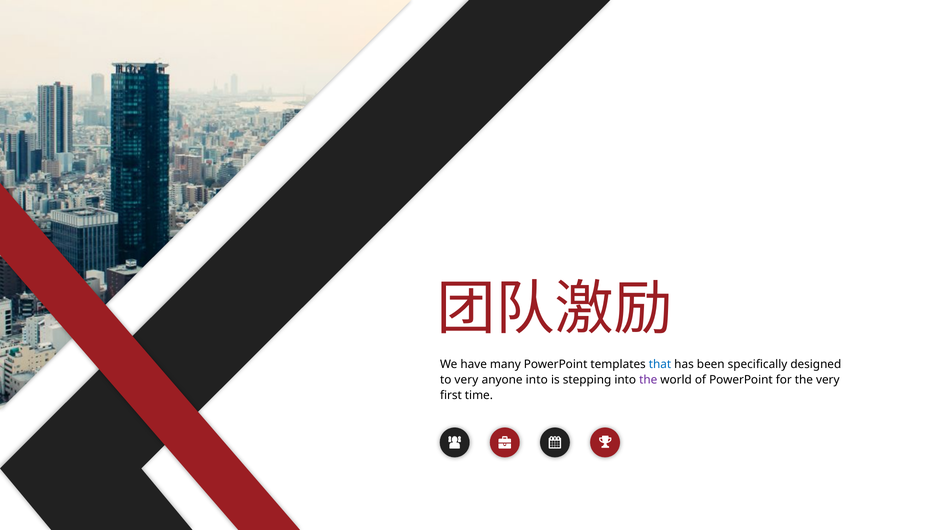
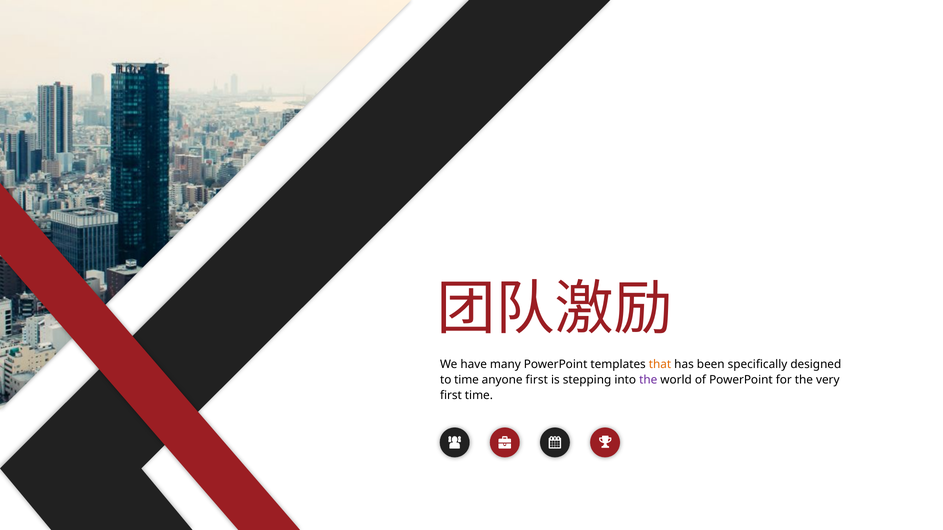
that colour: blue -> orange (660, 365)
to very: very -> time (467, 380)
anyone into: into -> first (537, 380)
